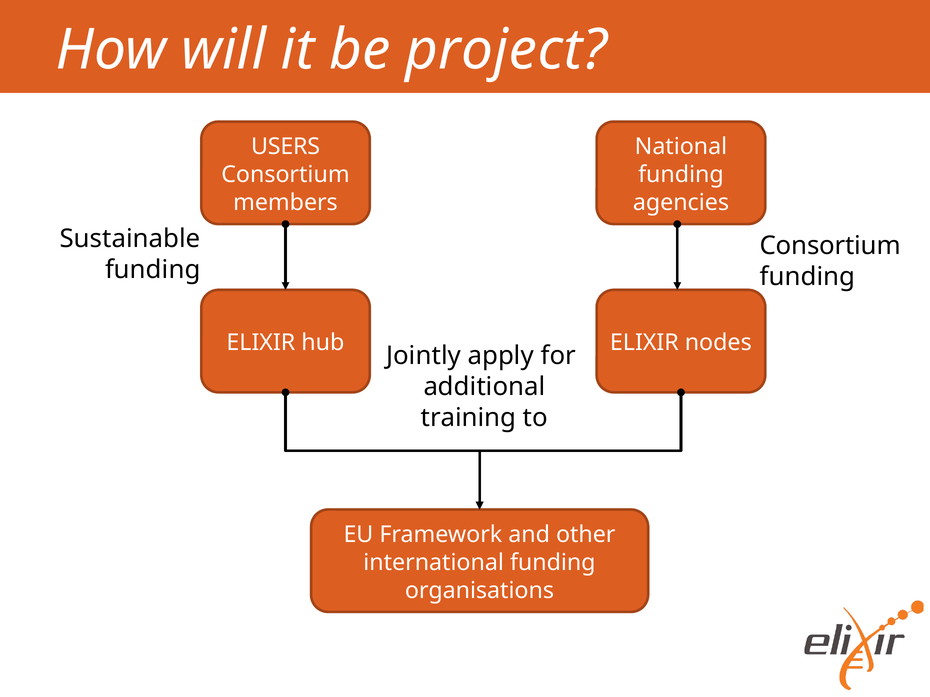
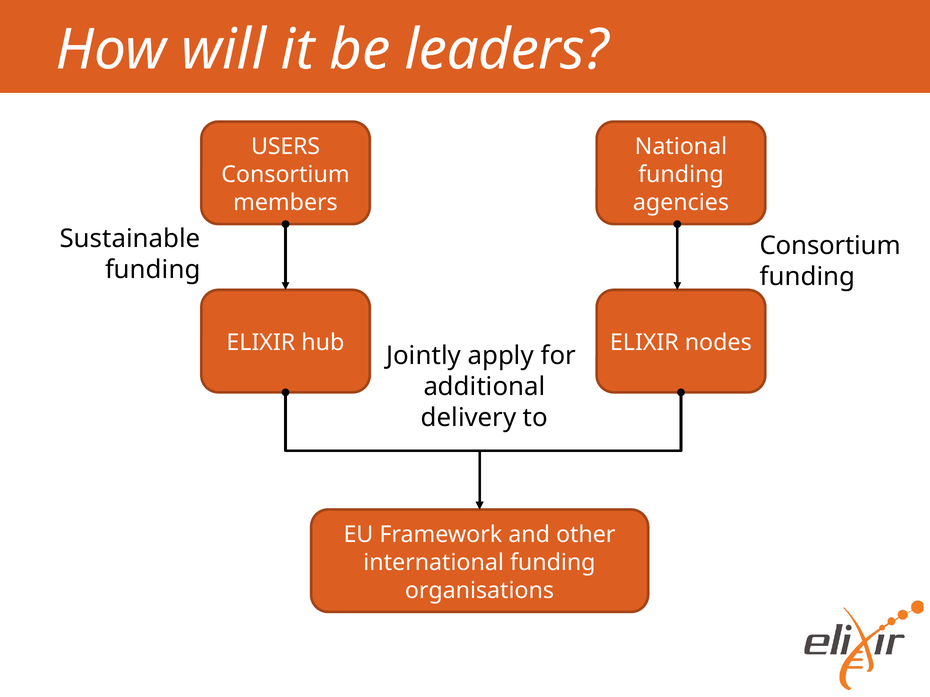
project: project -> leaders (507, 50)
training: training -> delivery (469, 418)
